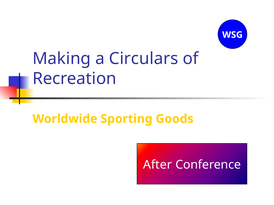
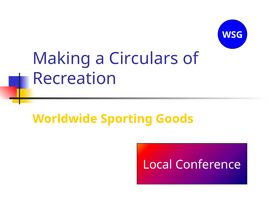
After: After -> Local (158, 165)
